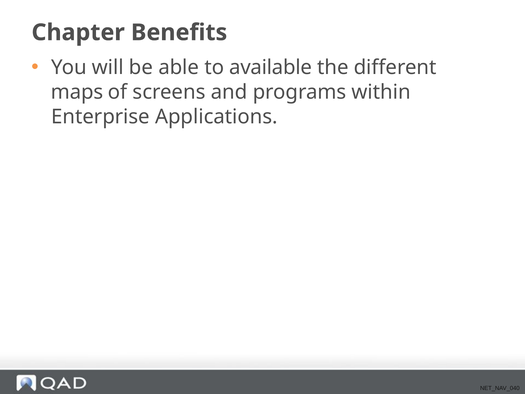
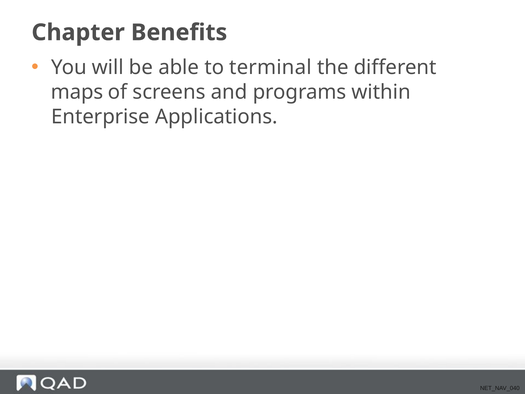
available: available -> terminal (270, 68)
